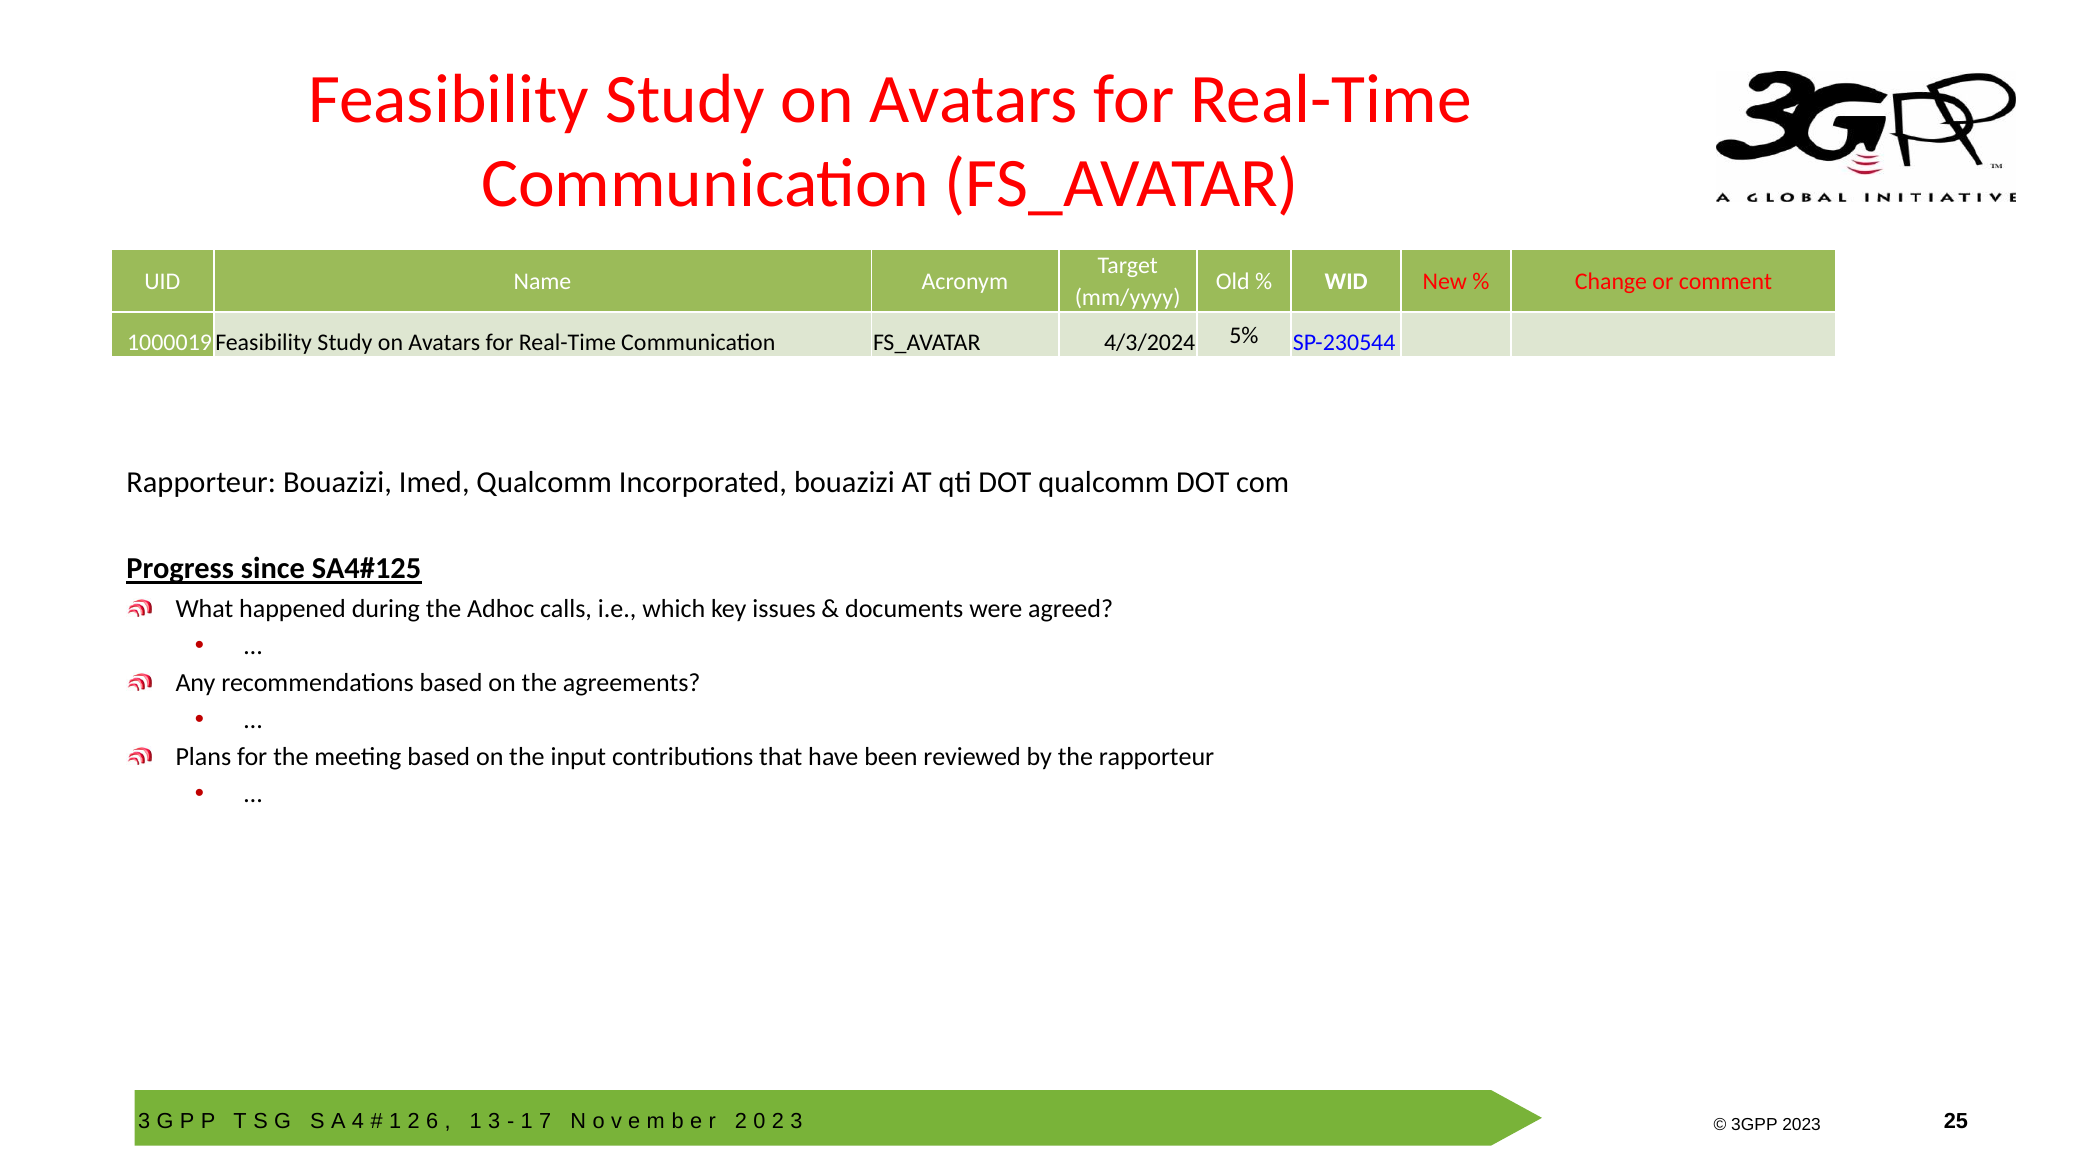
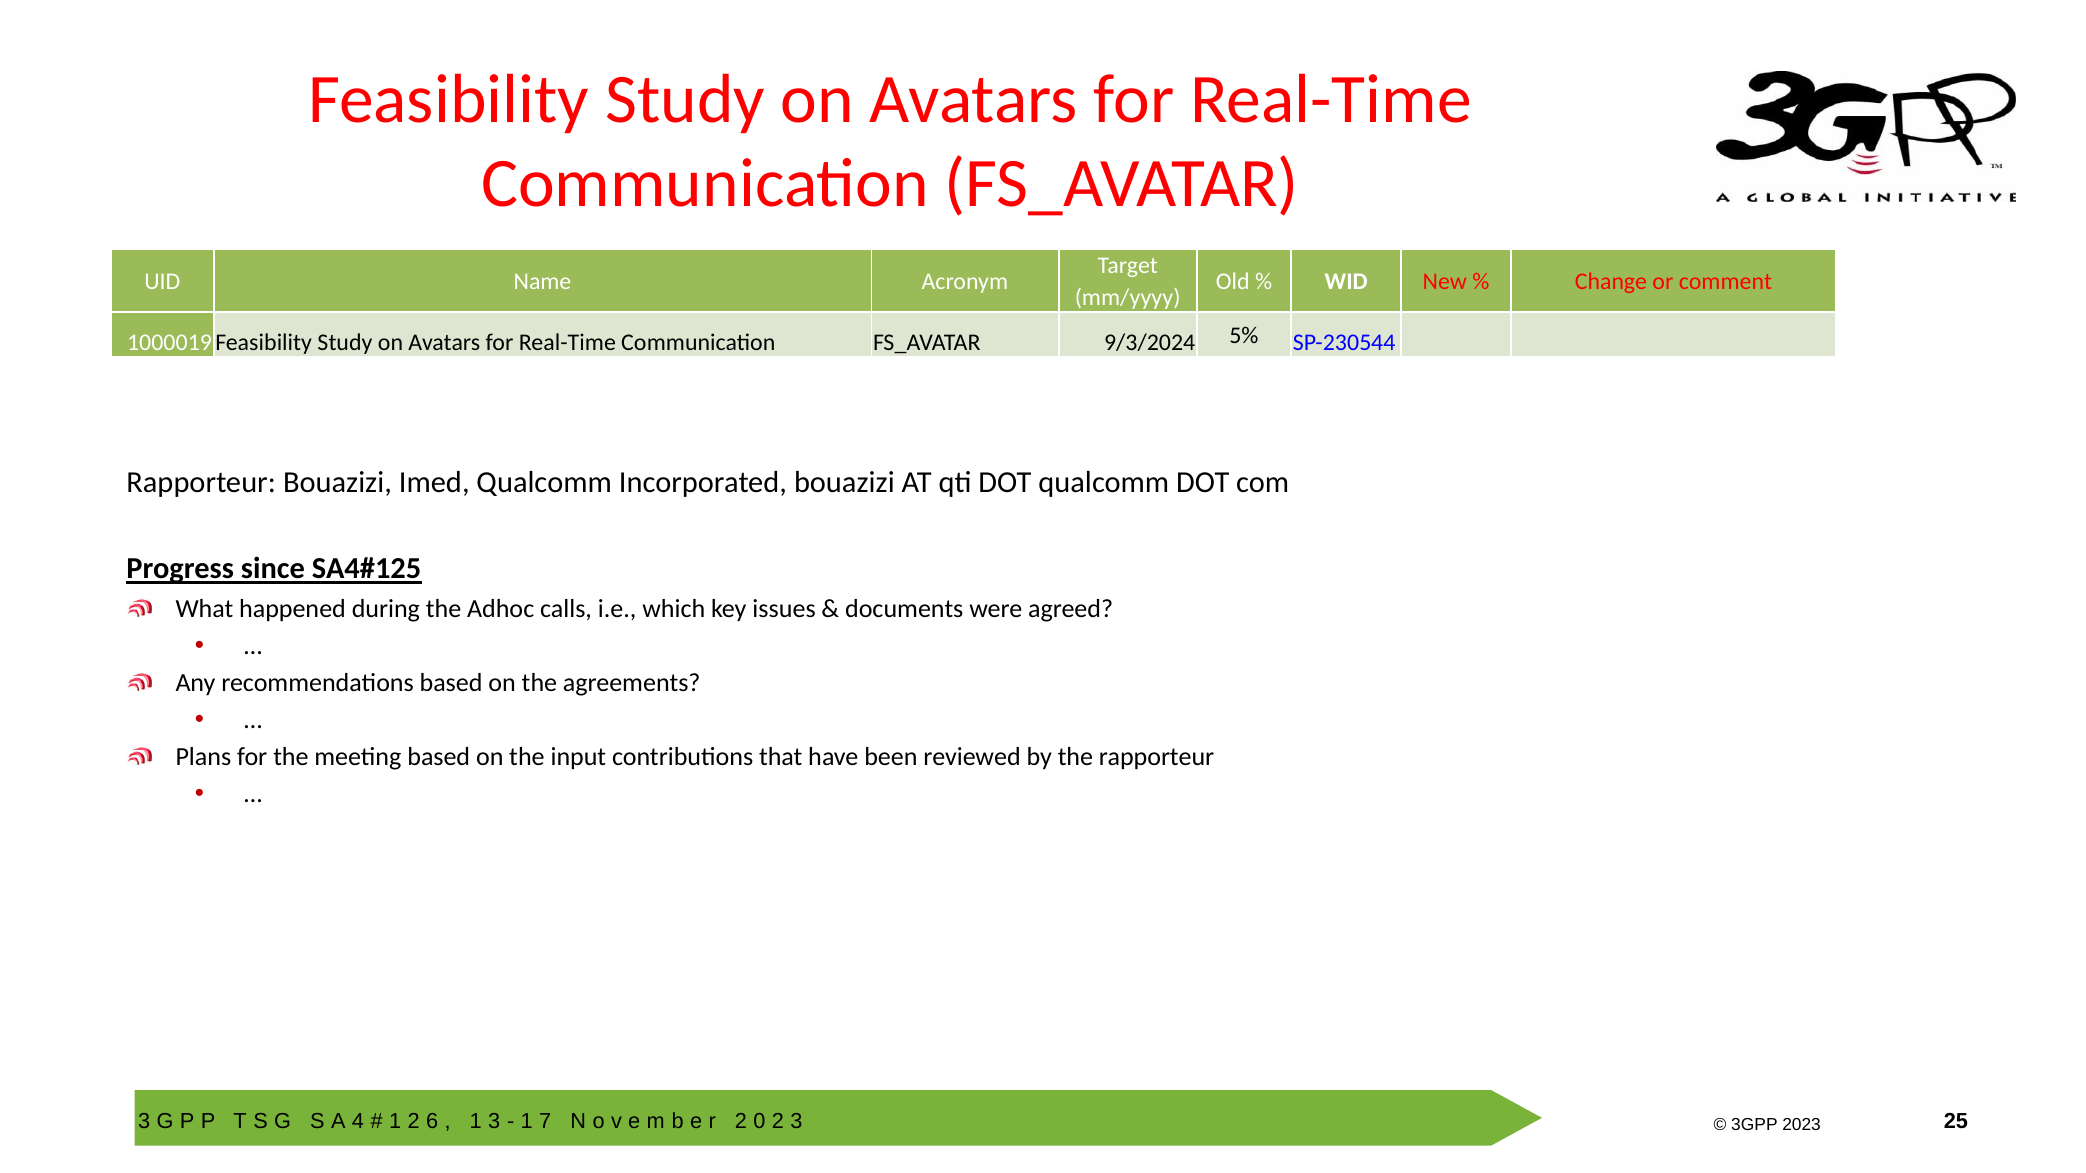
4/3/2024: 4/3/2024 -> 9/3/2024 (1150, 343)
